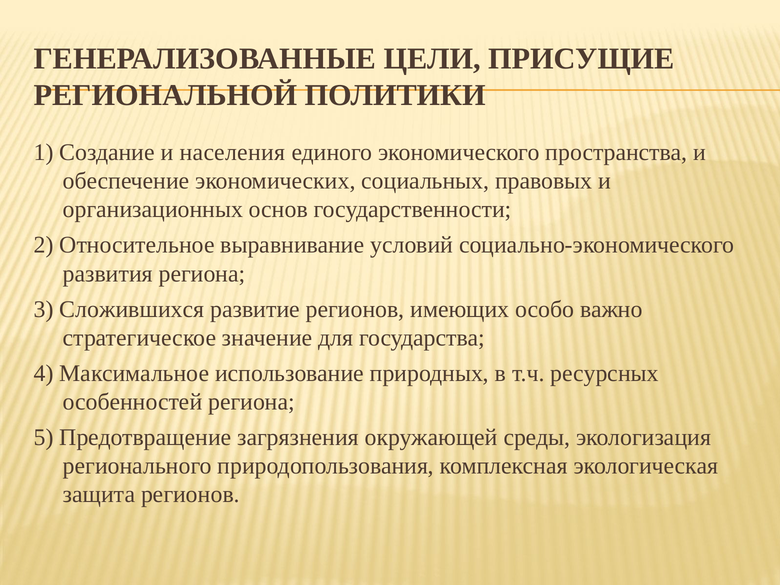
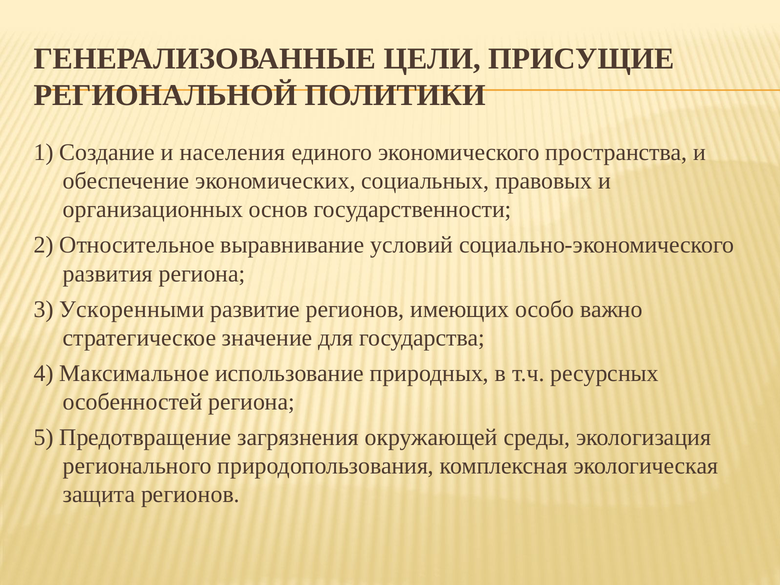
Сложившихся: Сложившихся -> Ускоренными (132, 309)
